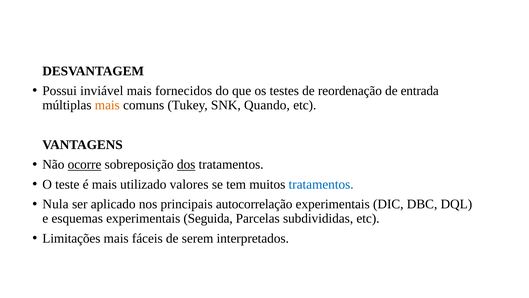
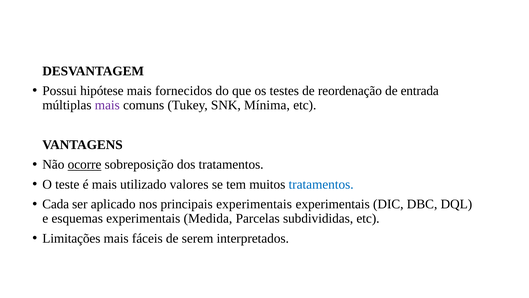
inviável: inviável -> hipótese (102, 91)
mais colour: orange -> purple (107, 105)
Quando: Quando -> Mínima (267, 105)
dos underline: present -> none (186, 164)
Nula: Nula -> Cada (56, 204)
principais autocorrelação: autocorrelação -> experimentais (254, 204)
Seguida: Seguida -> Medida (208, 218)
